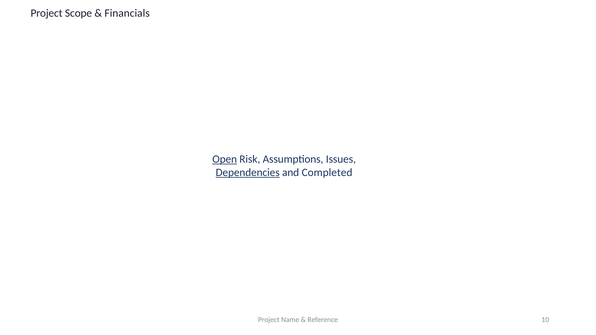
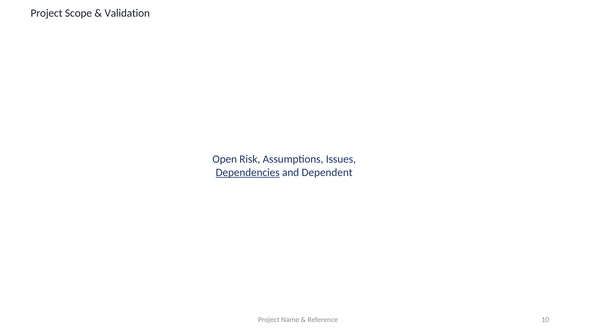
Financials: Financials -> Validation (127, 13)
Open underline: present -> none (225, 159)
Completed: Completed -> Dependent (327, 173)
